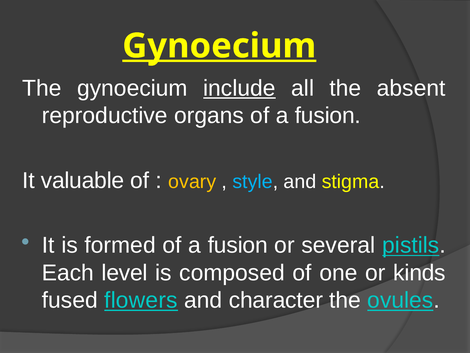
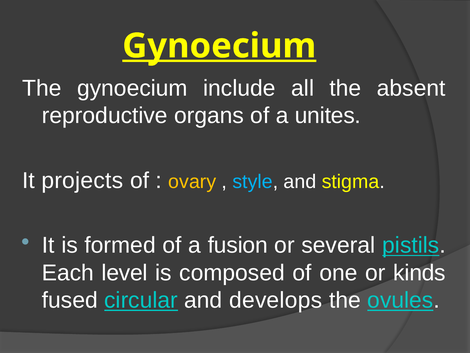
include underline: present -> none (239, 88)
organs of a fusion: fusion -> unites (328, 116)
valuable: valuable -> projects (82, 180)
flowers: flowers -> circular (141, 300)
character: character -> develops (276, 300)
